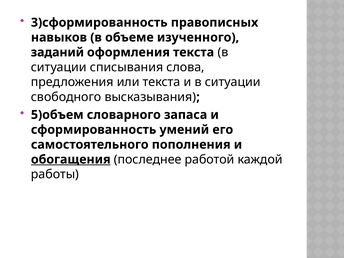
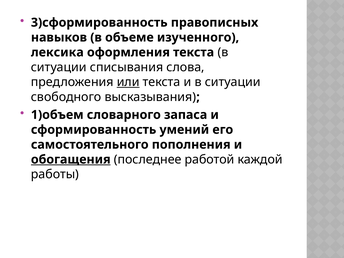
заданий: заданий -> лексика (57, 52)
или underline: none -> present (128, 82)
5)объем: 5)объем -> 1)объем (57, 115)
